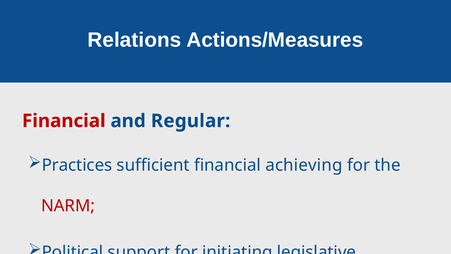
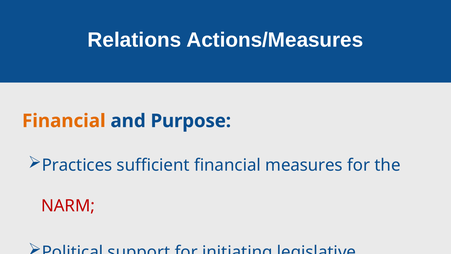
Financial colour: red -> orange (64, 121)
Regular: Regular -> Purpose (191, 121)
achieving: achieving -> measures (304, 165)
